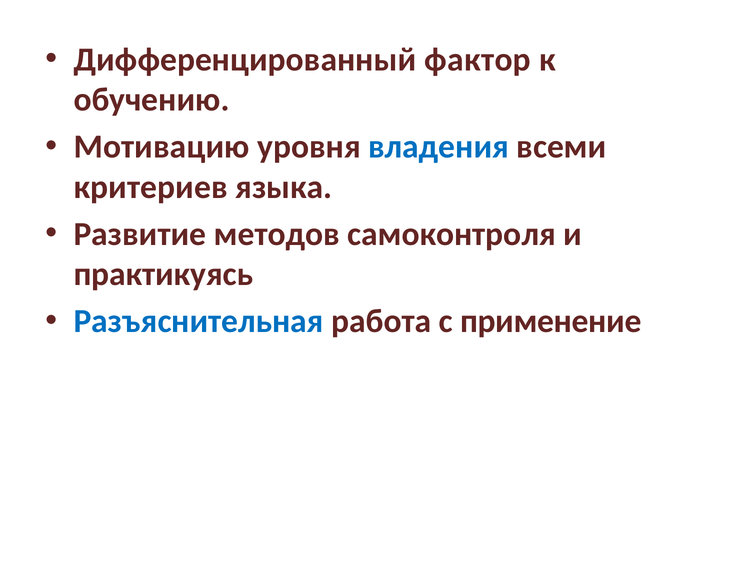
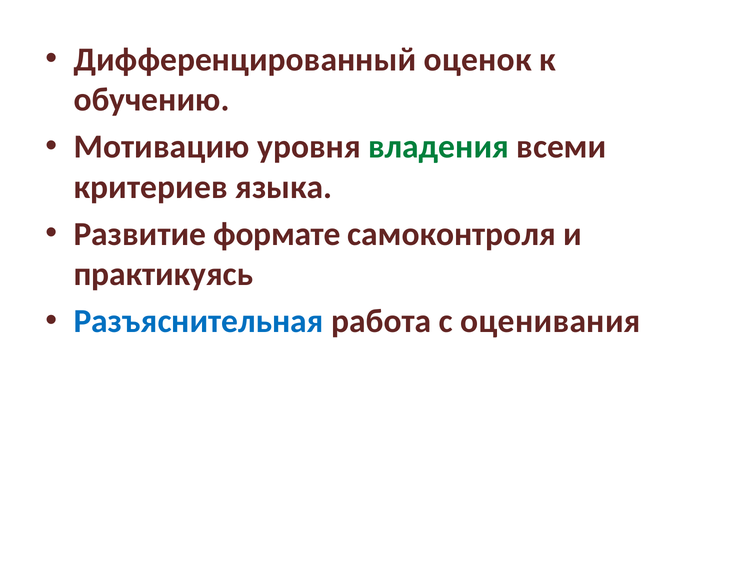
фактор: фактор -> оценок (478, 60)
владения colour: blue -> green (439, 147)
методов: методов -> формате (277, 234)
применение: применение -> оценивания (551, 321)
